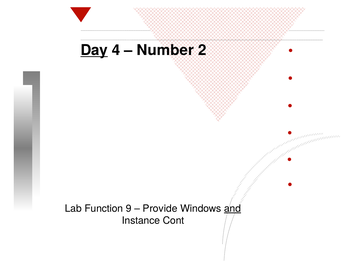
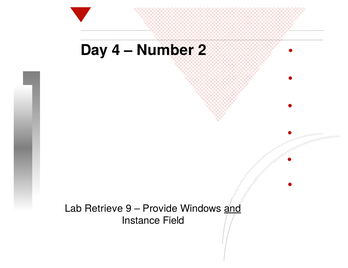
Day underline: present -> none (94, 50)
Function: Function -> Retrieve (104, 209)
Cont: Cont -> Field (174, 221)
